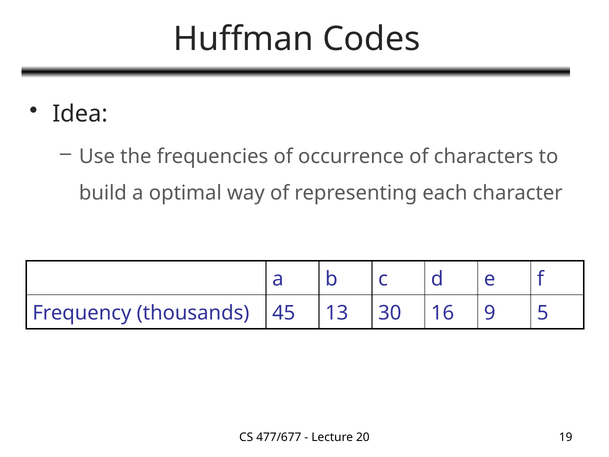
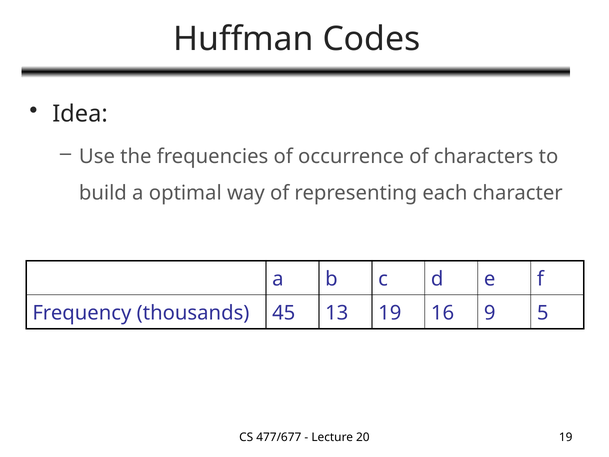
13 30: 30 -> 19 (390, 313)
